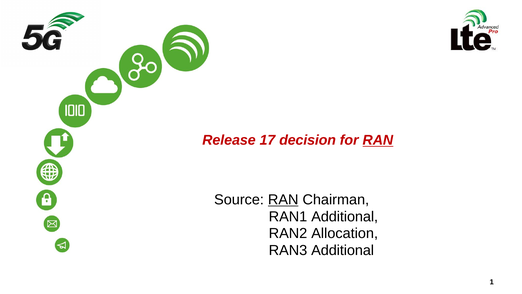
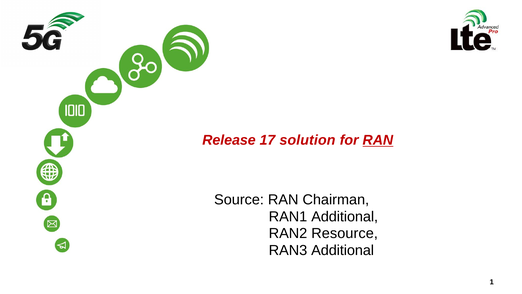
decision: decision -> solution (307, 140)
RAN underline: present -> none (283, 200)
Allocation: Allocation -> Resource (345, 233)
